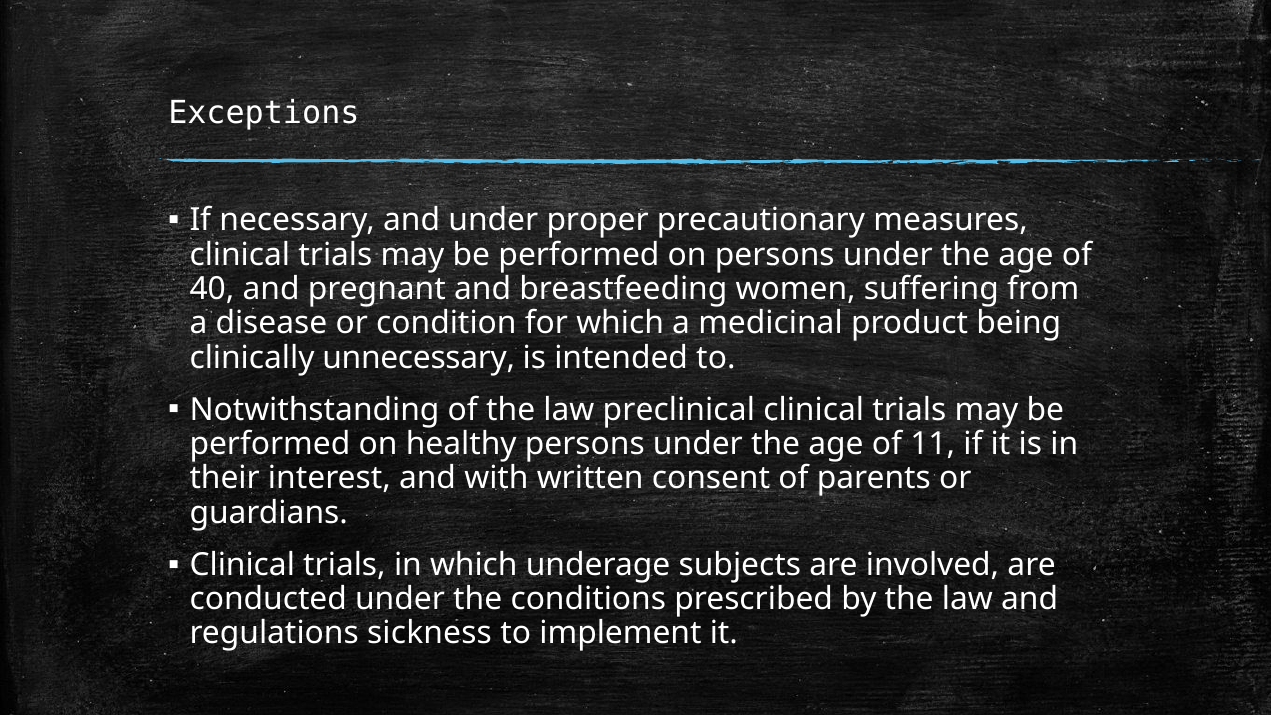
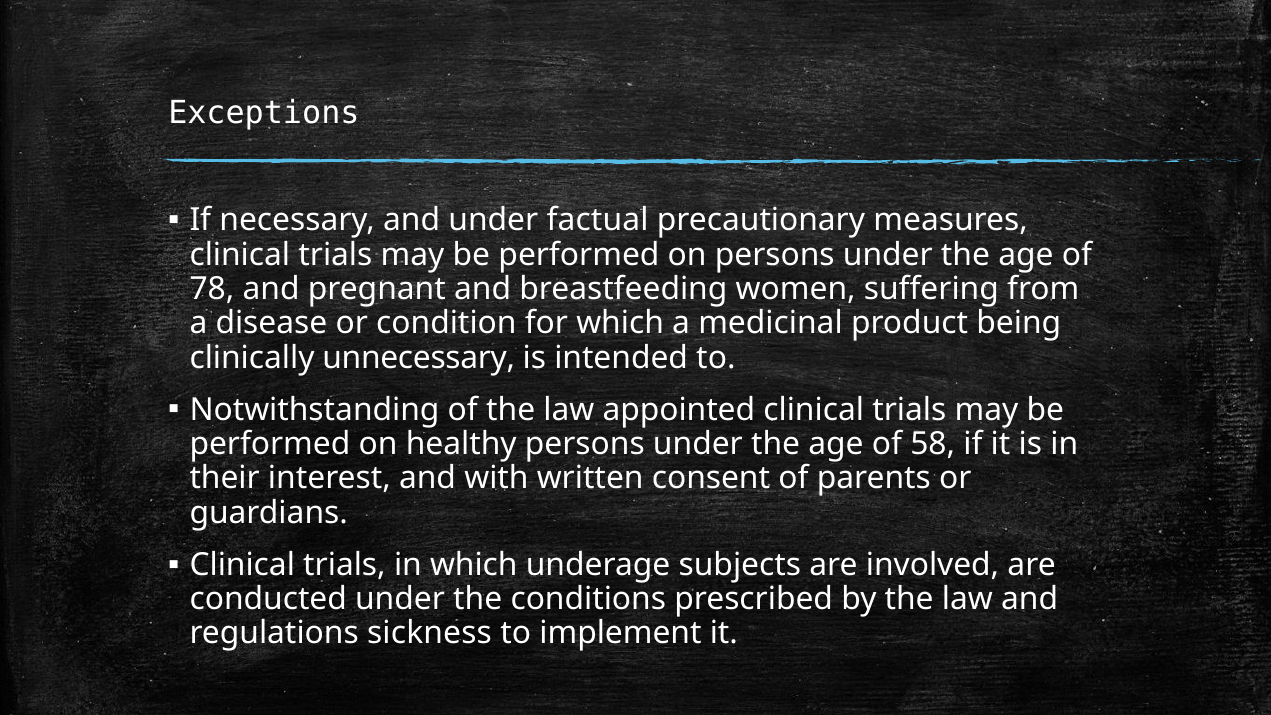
proper: proper -> factual (597, 220)
40: 40 -> 78 (212, 289)
preclinical: preclinical -> appointed (679, 410)
11: 11 -> 58 (933, 444)
